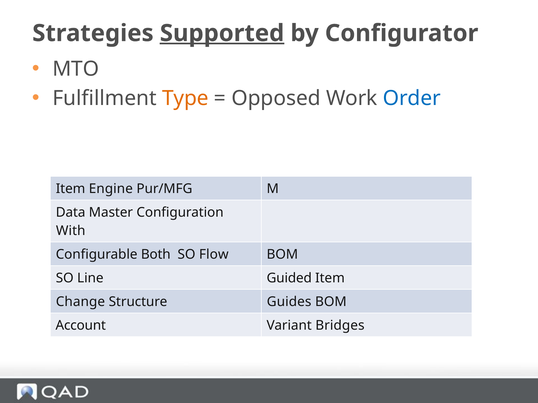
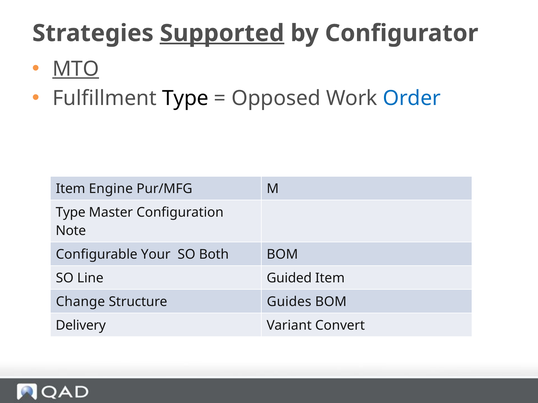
MTO underline: none -> present (76, 69)
Type colour: orange -> black (185, 98)
Data: Data -> Type (71, 213)
With: With -> Note (71, 231)
Both: Both -> Your (156, 255)
Flow: Flow -> Both (214, 255)
Account: Account -> Delivery (81, 326)
Bridges: Bridges -> Convert (340, 326)
